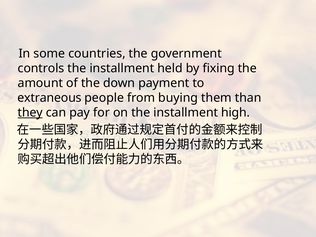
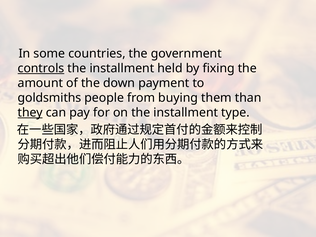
controls underline: none -> present (41, 68)
extraneous: extraneous -> goldsmiths (49, 98)
high: high -> type (235, 113)
